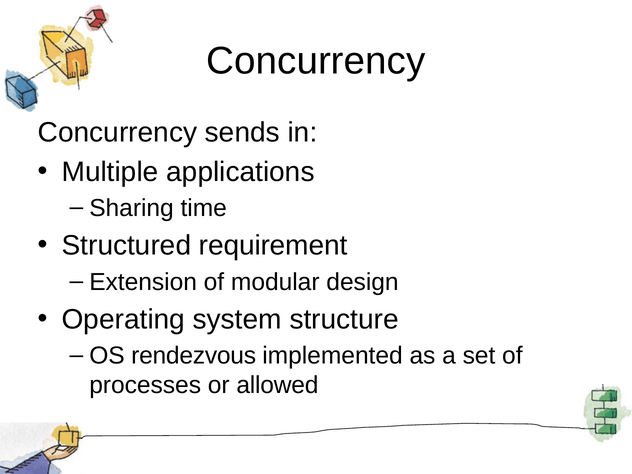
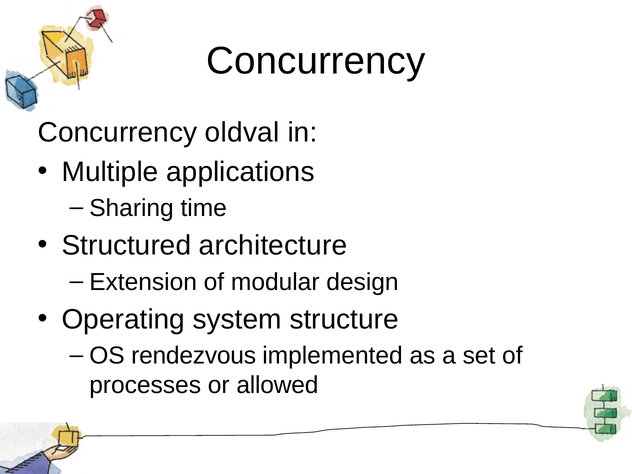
sends: sends -> oldval (242, 133)
requirement: requirement -> architecture (273, 246)
